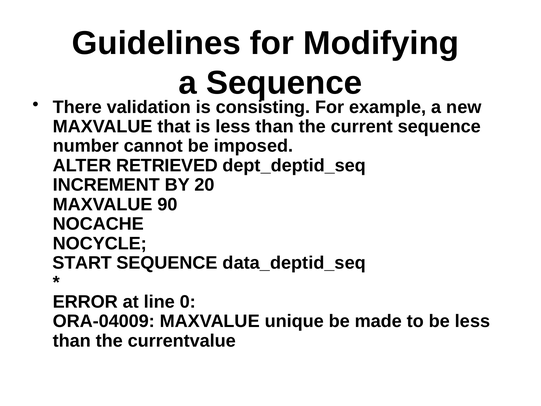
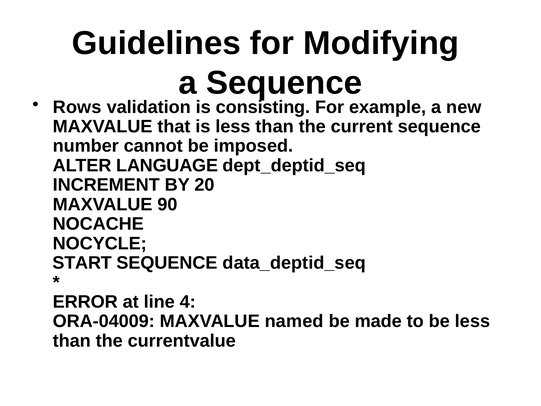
There: There -> Rows (77, 107)
RETRIEVED: RETRIEVED -> LANGUAGE (167, 165)
0: 0 -> 4 (188, 302)
unique: unique -> named (294, 321)
